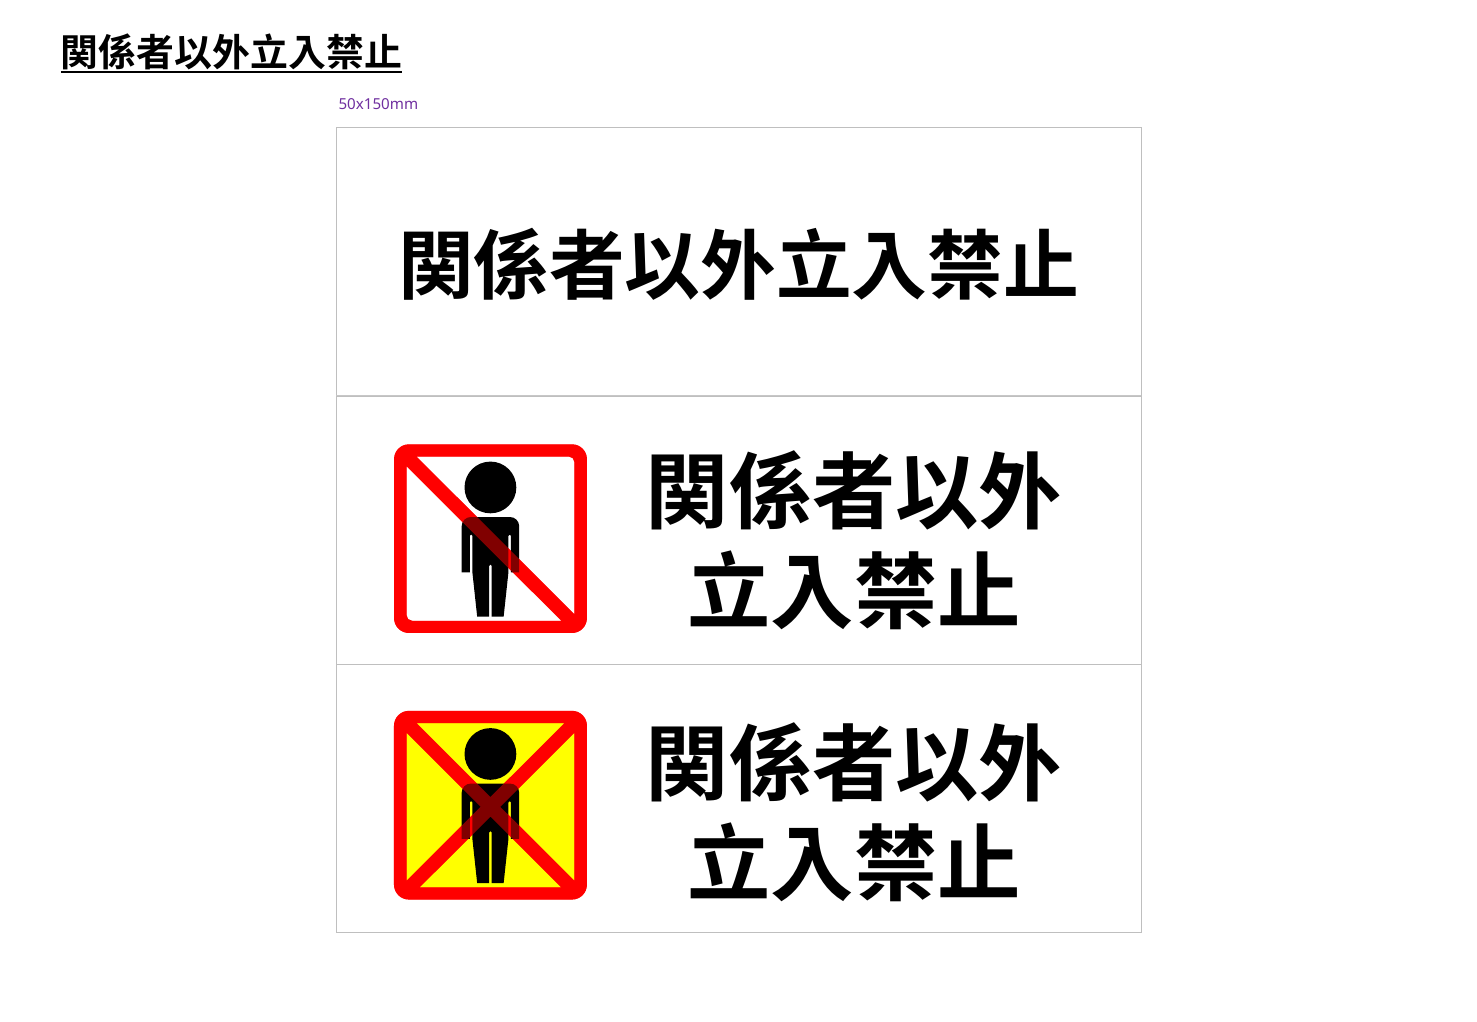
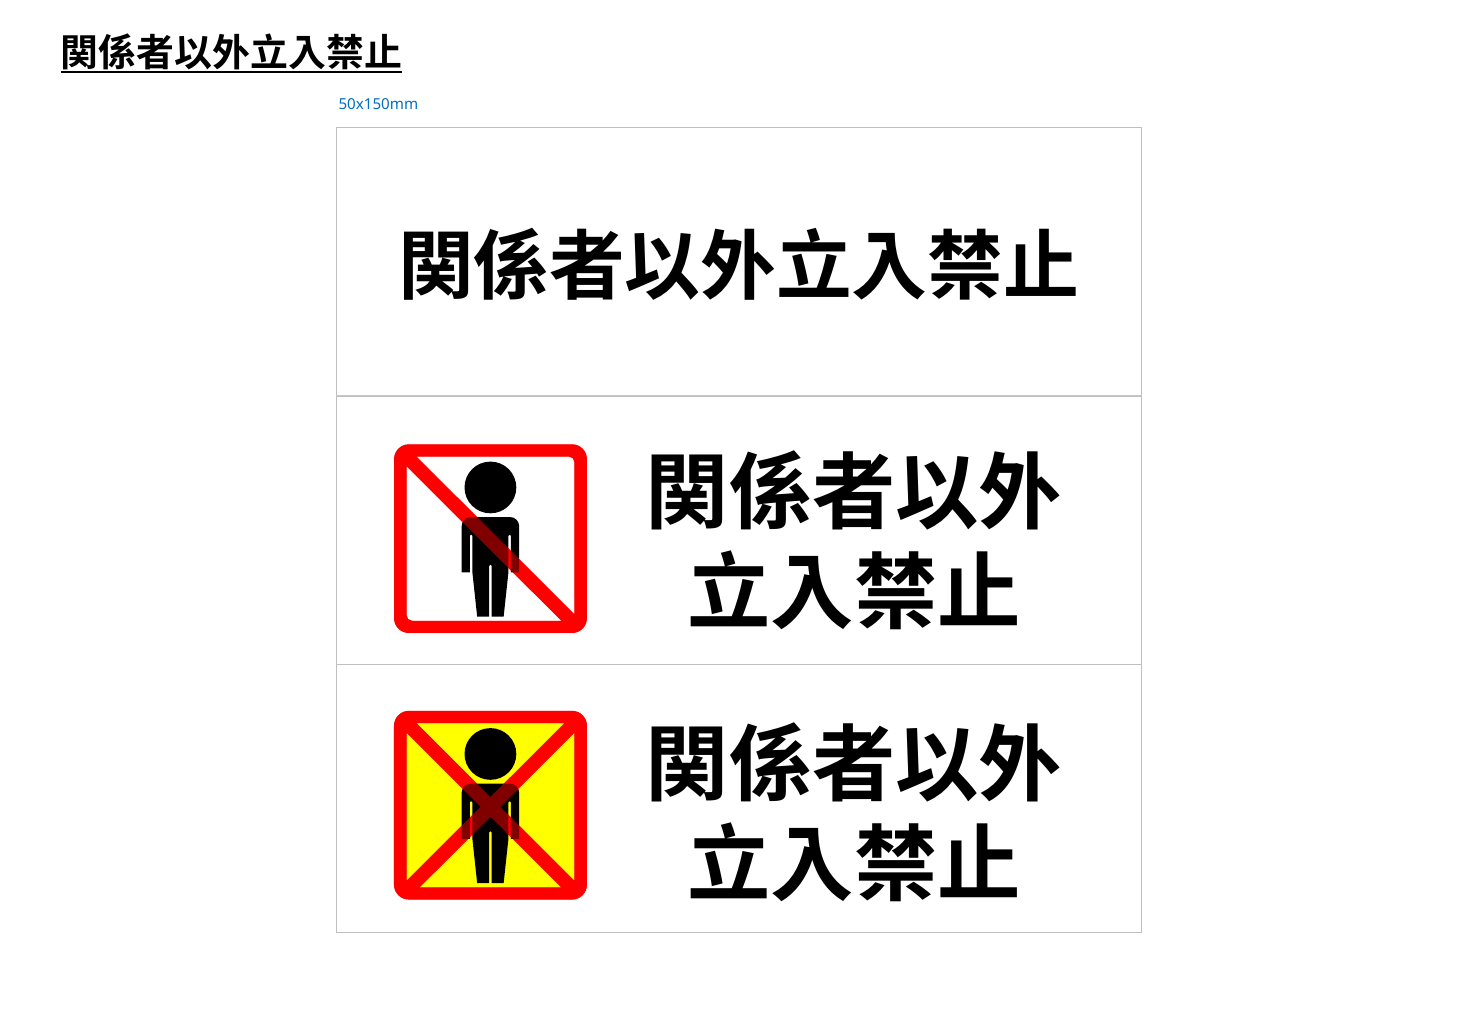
50x150mm colour: purple -> blue (378, 105)
